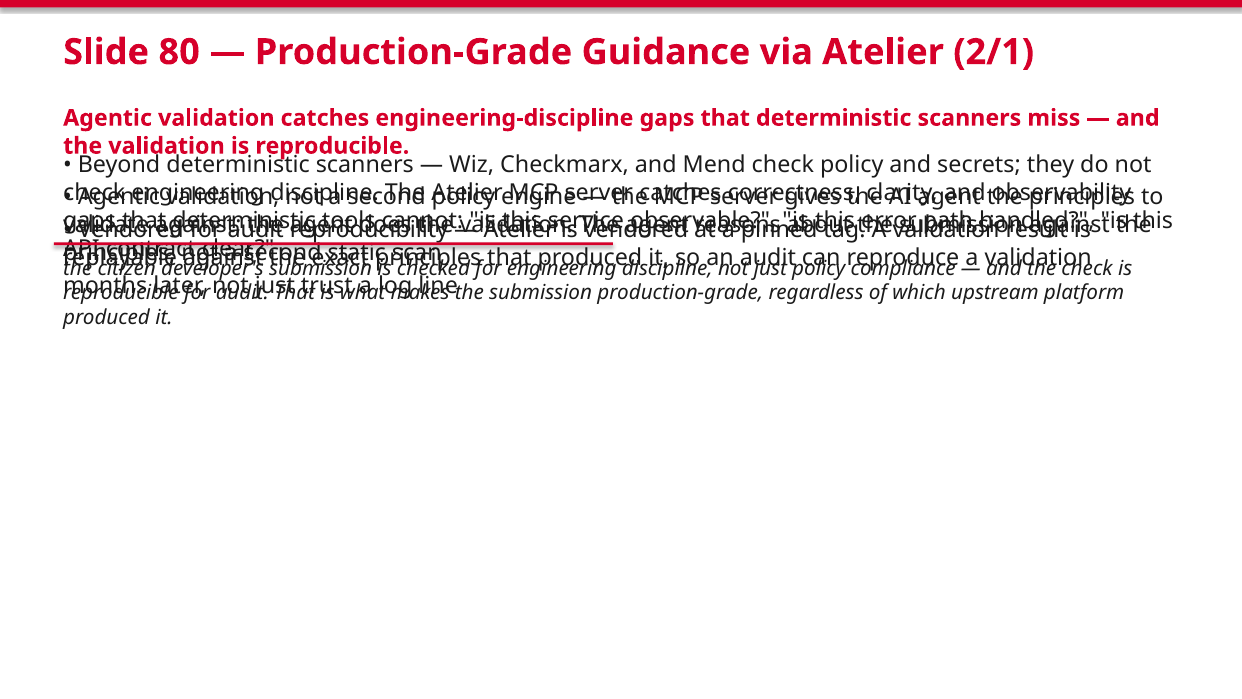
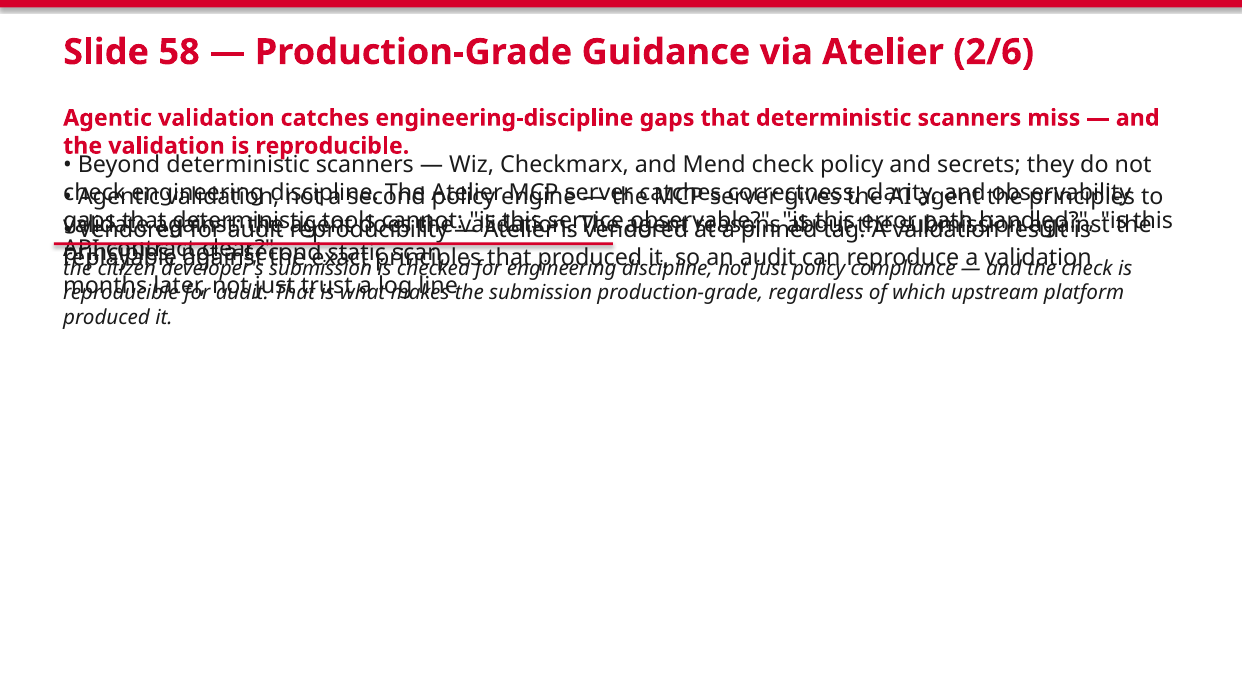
80: 80 -> 58 (179, 52)
2/1: 2/1 -> 2/6 (994, 52)
